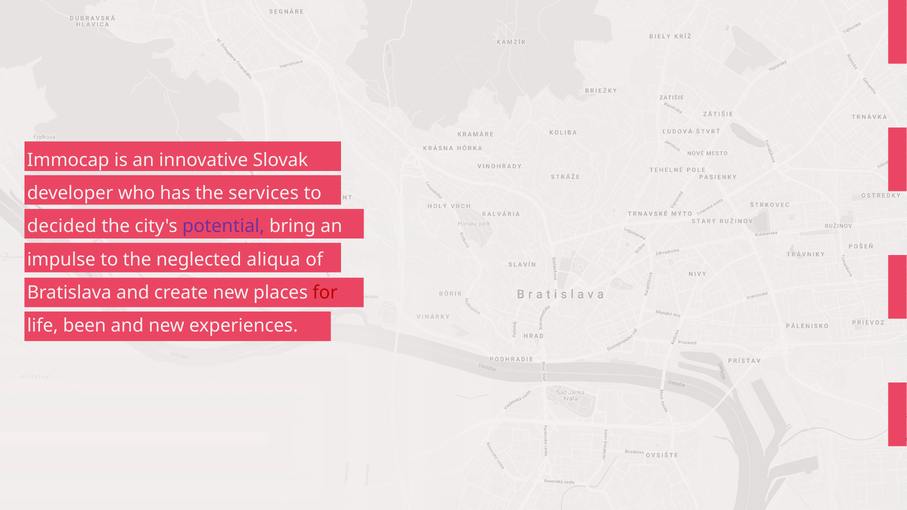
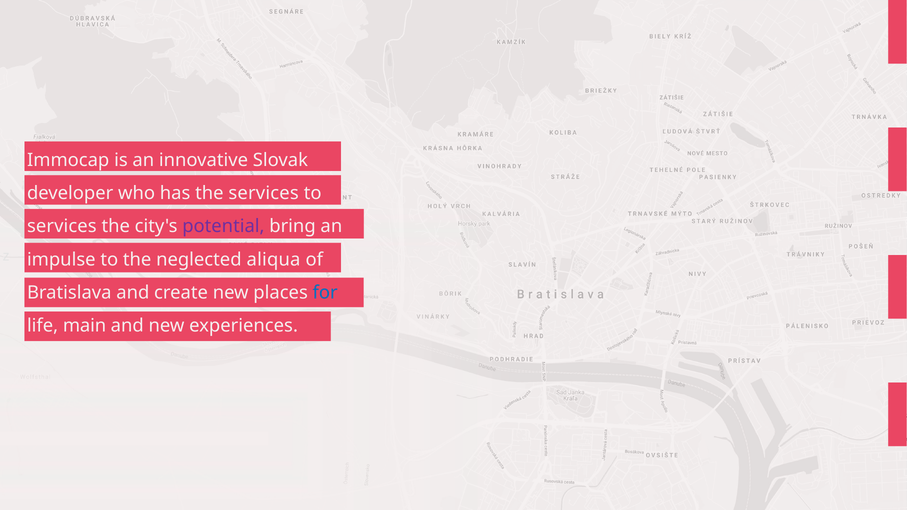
decided: decided -> services (62, 226)
for colour: red -> blue (325, 293)
been: been -> main (85, 326)
